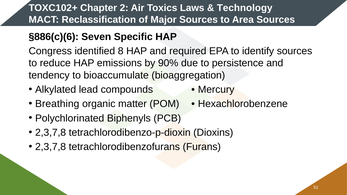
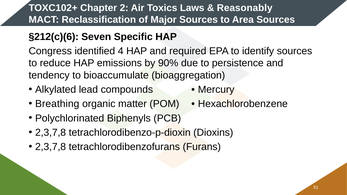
Technology: Technology -> Reasonably (245, 8)
§886(c)(6: §886(c)(6 -> §212(c)(6 (54, 37)
8: 8 -> 4 (121, 51)
